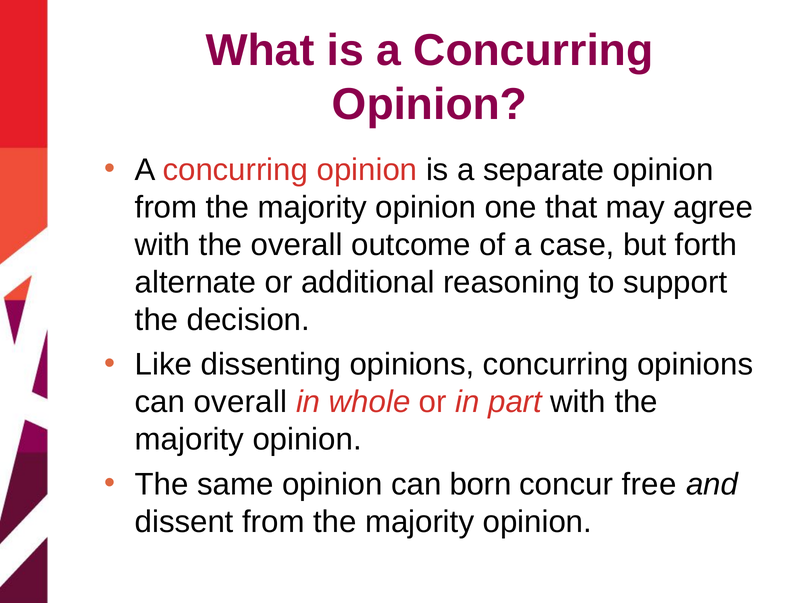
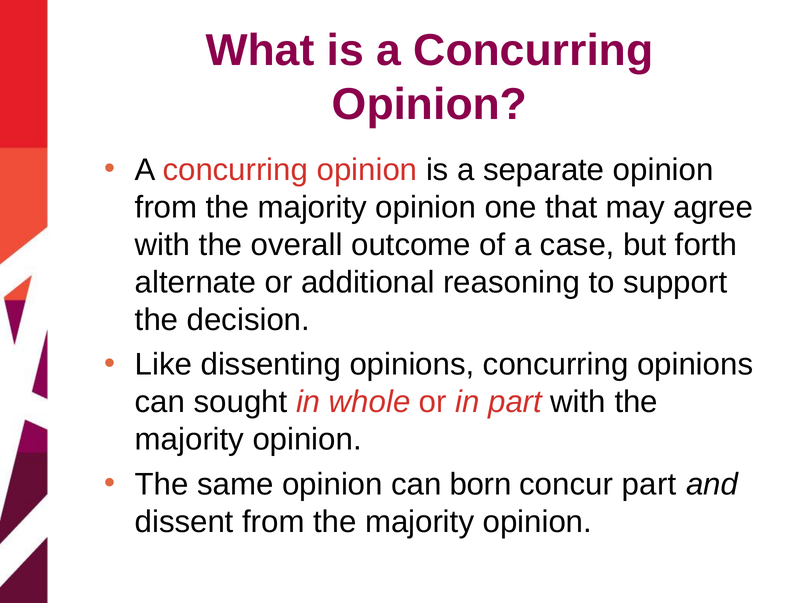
can overall: overall -> sought (241, 402)
concur free: free -> part (649, 484)
